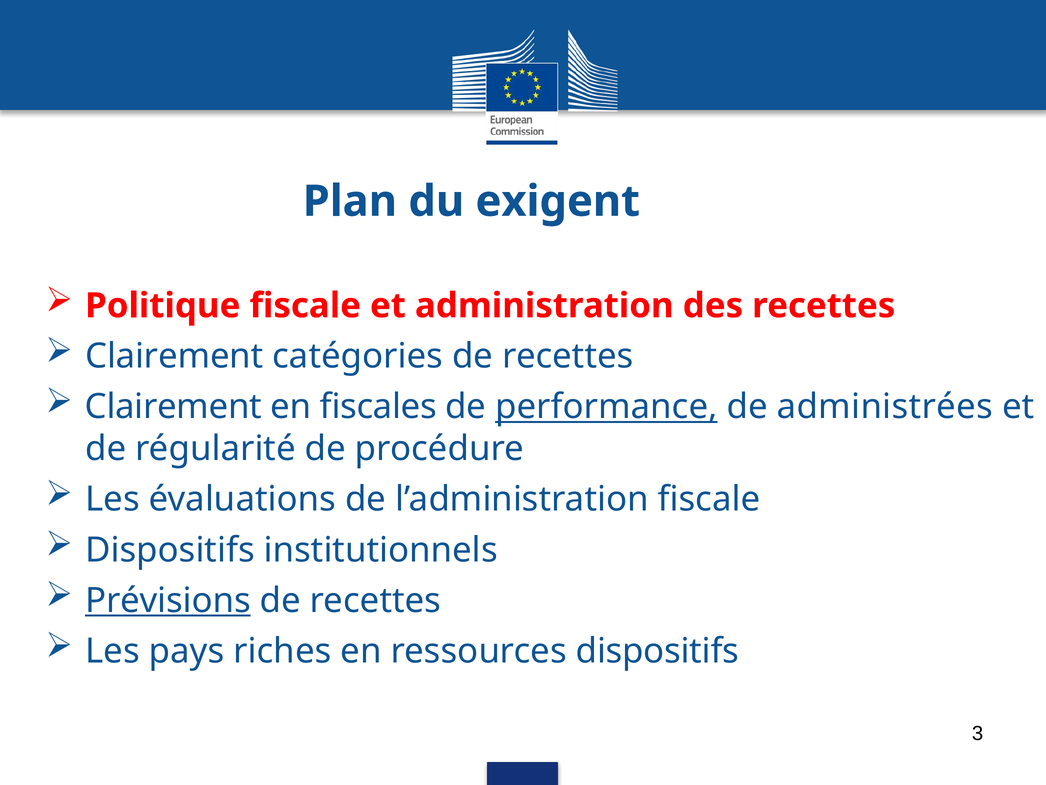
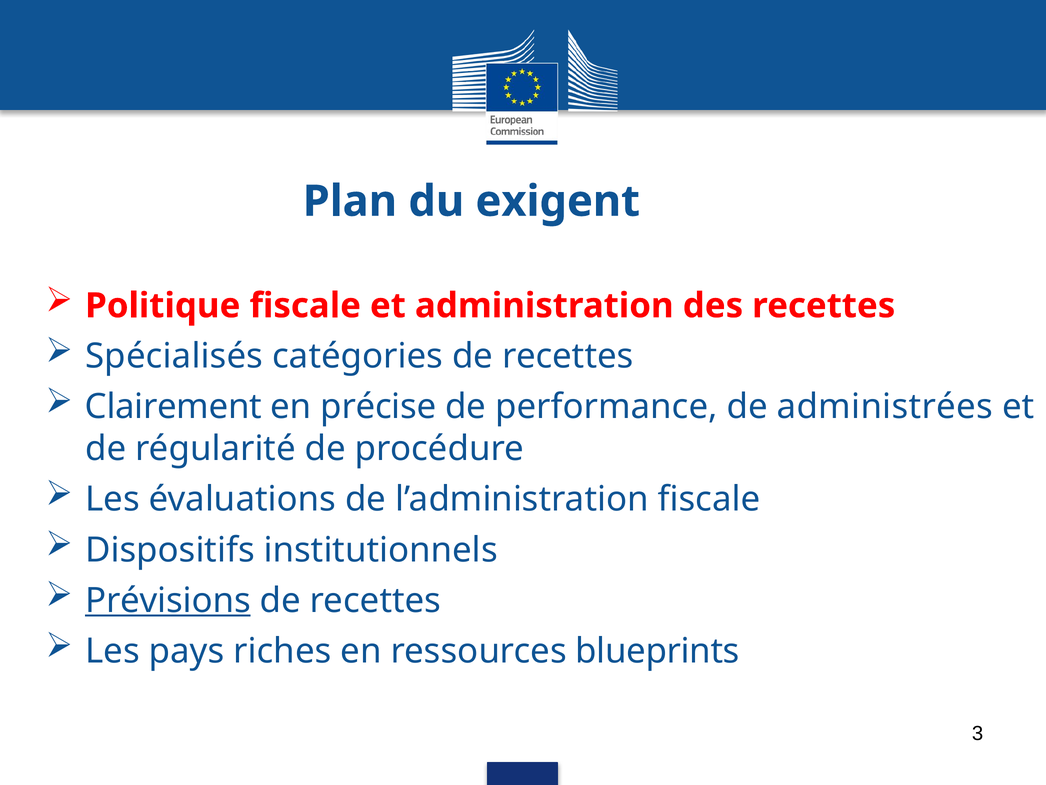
Clairement: Clairement -> Spécialisés (174, 356)
fiscales: fiscales -> précise (378, 407)
performance underline: present -> none (606, 407)
ressources dispositifs: dispositifs -> blueprints (658, 651)
